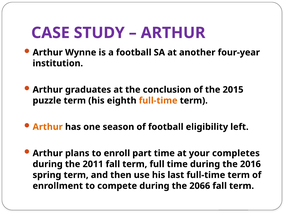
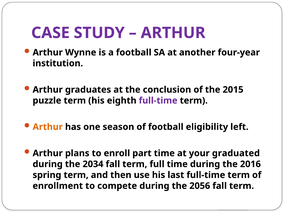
full-time colour: orange -> purple (158, 101)
completes: completes -> graduated (236, 153)
2011: 2011 -> 2034 (93, 164)
2066: 2066 -> 2056 (200, 186)
